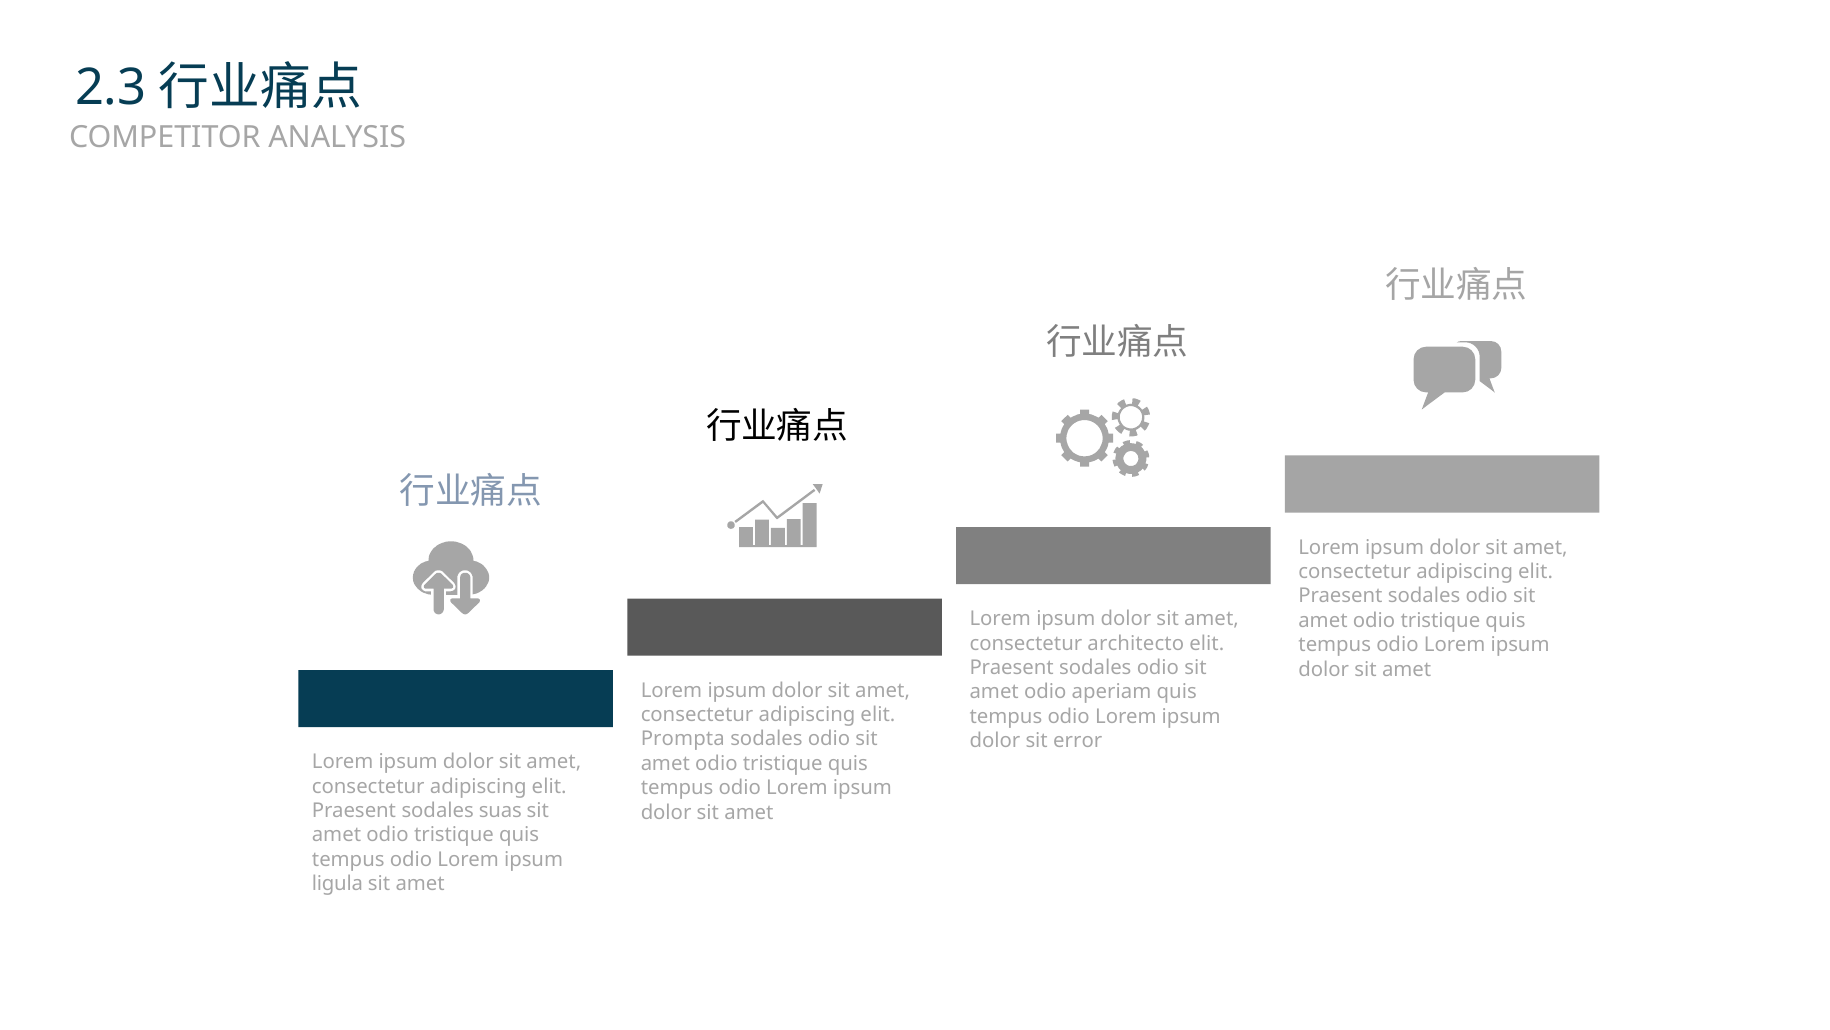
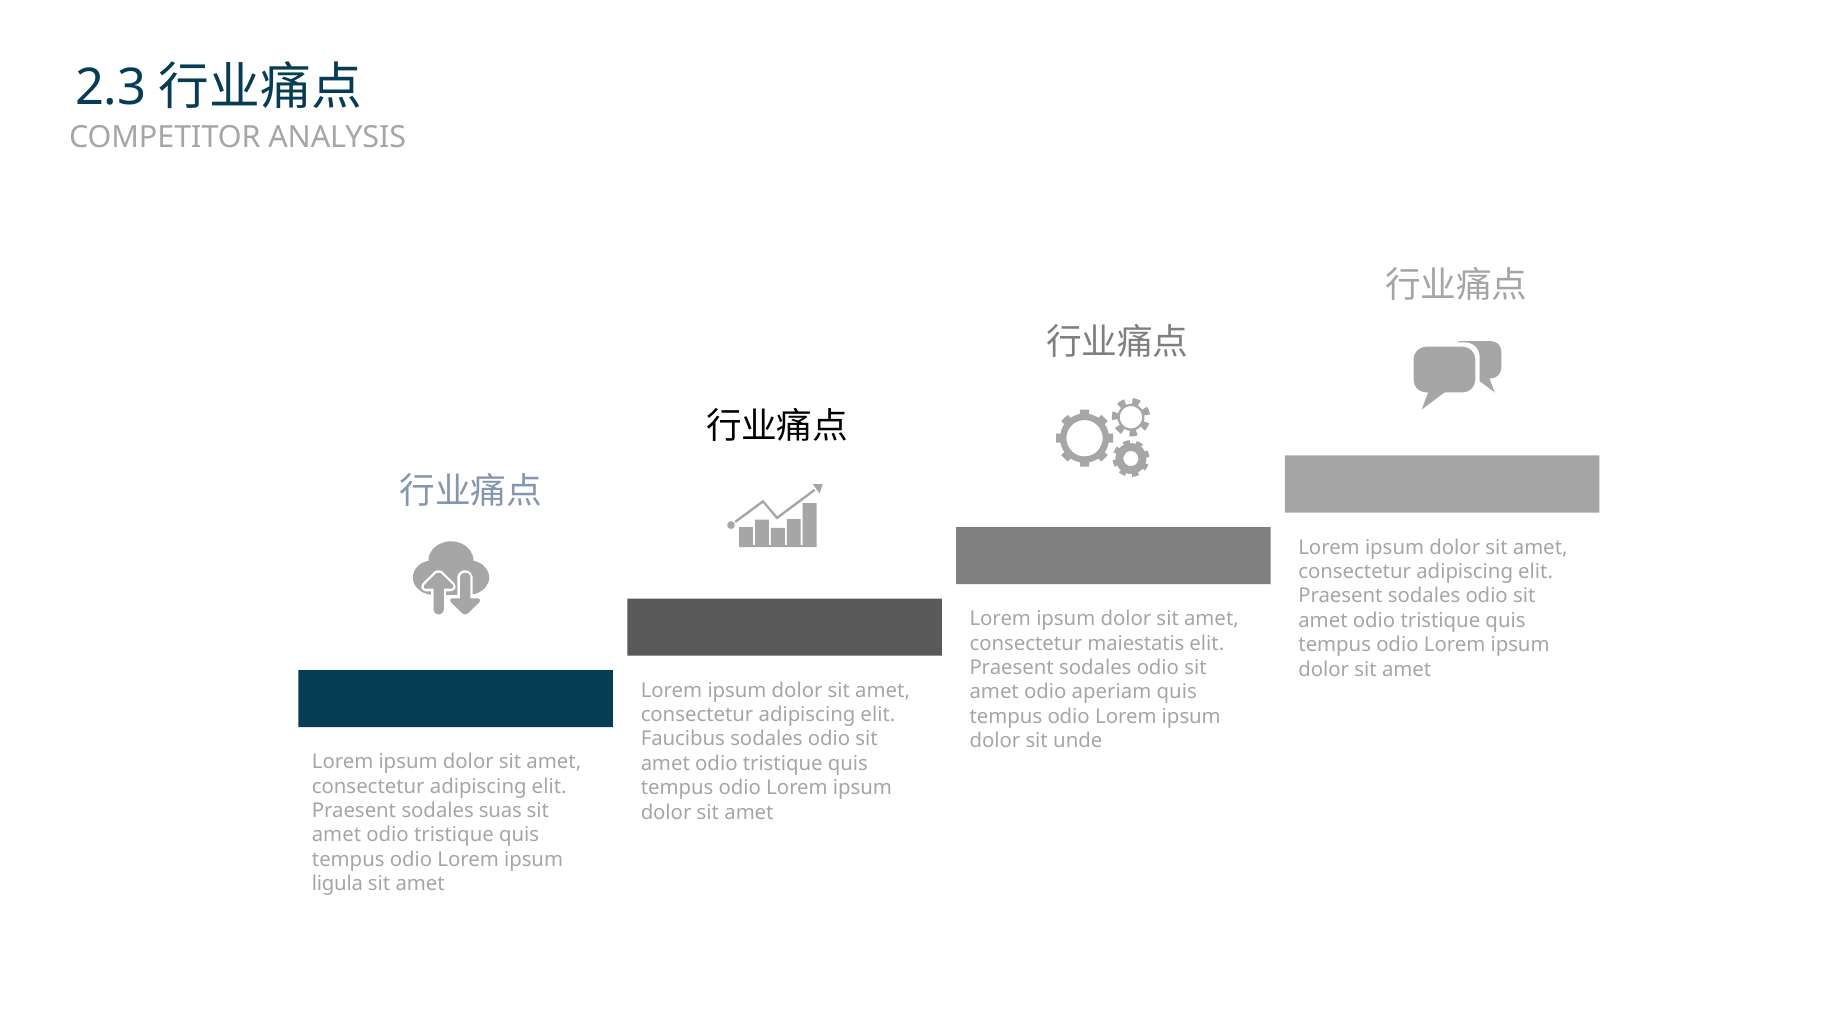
architecto: architecto -> maiestatis (1136, 643)
Prompta: Prompta -> Faucibus (683, 739)
error: error -> unde (1078, 740)
